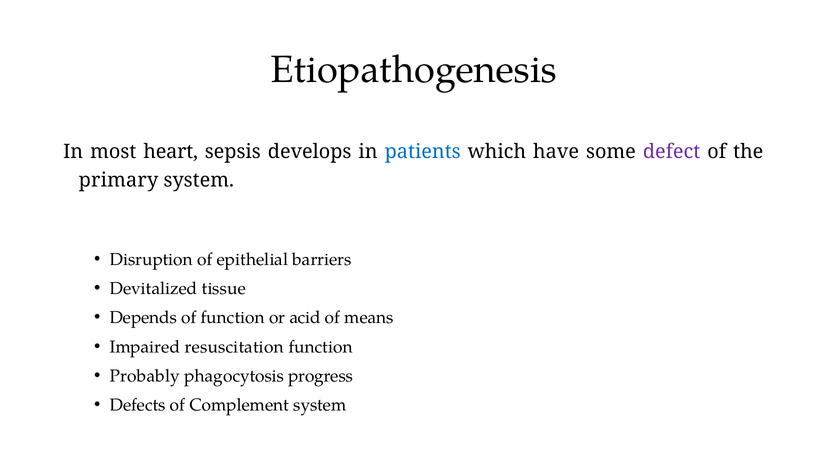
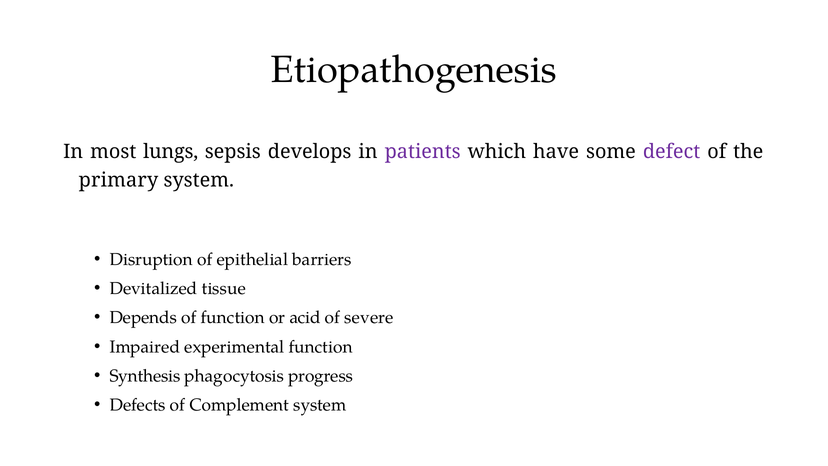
heart: heart -> lungs (171, 152)
patients colour: blue -> purple (423, 152)
means: means -> severe (369, 318)
resuscitation: resuscitation -> experimental (234, 347)
Probably: Probably -> Synthesis (145, 376)
